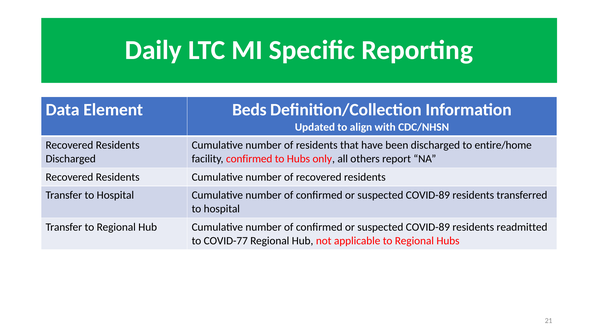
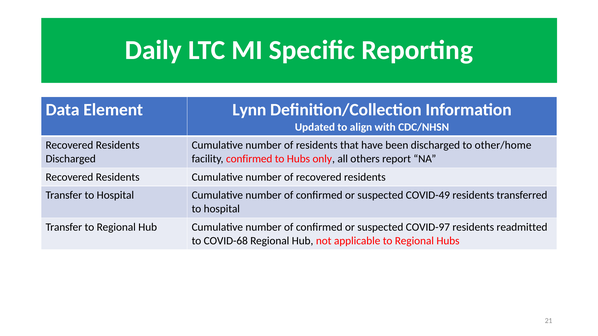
Beds: Beds -> Lynn (249, 110)
entire/home: entire/home -> other/home (503, 145)
COVID-89: COVID-89 -> COVID-49 (428, 195)
COVID-89: COVID-89 -> COVID-97 (428, 227)
COVID-77: COVID-77 -> COVID-68 (226, 241)
